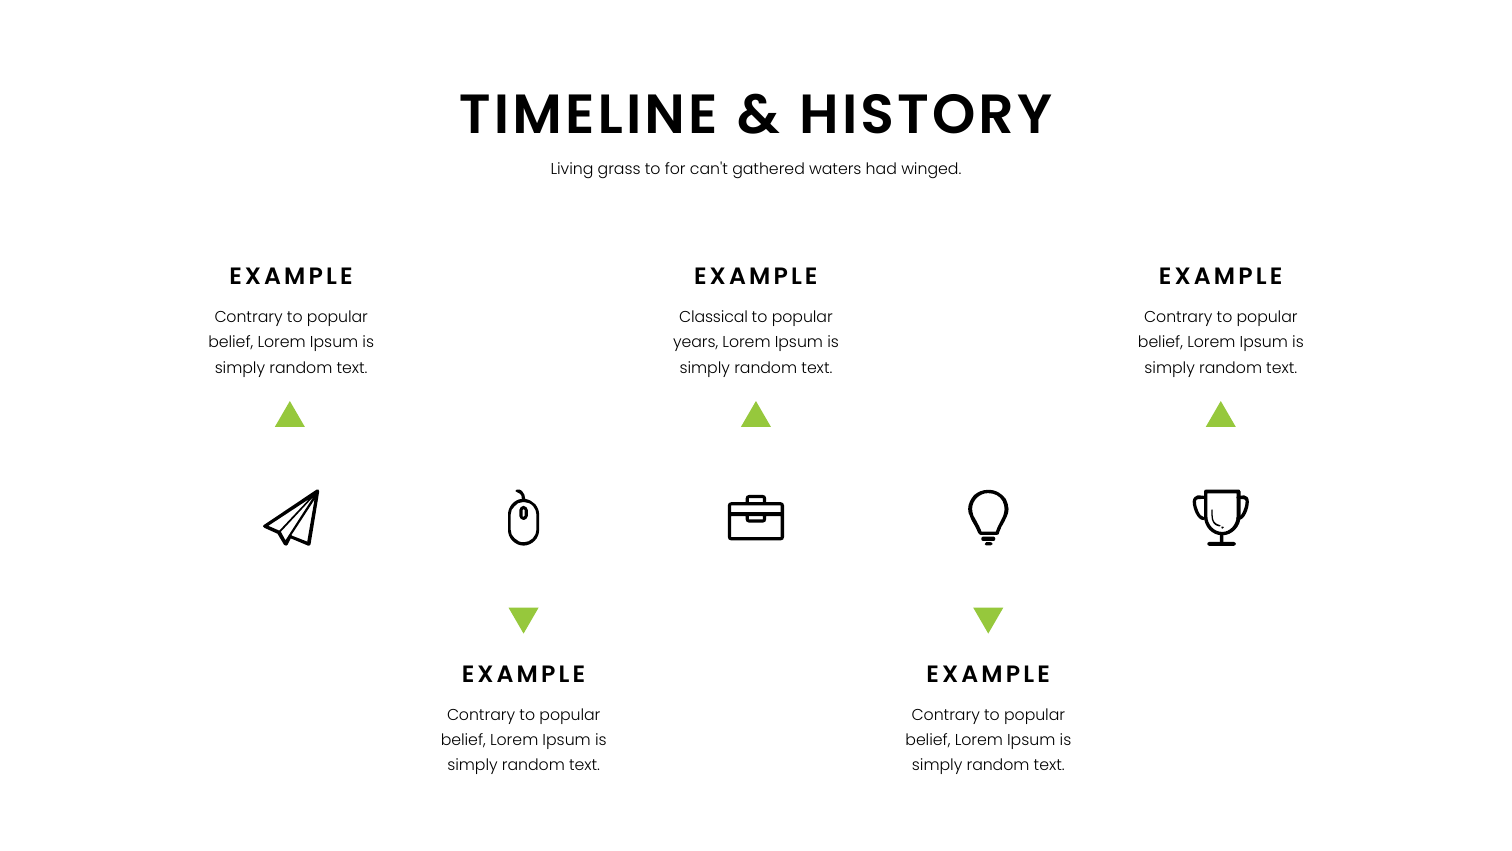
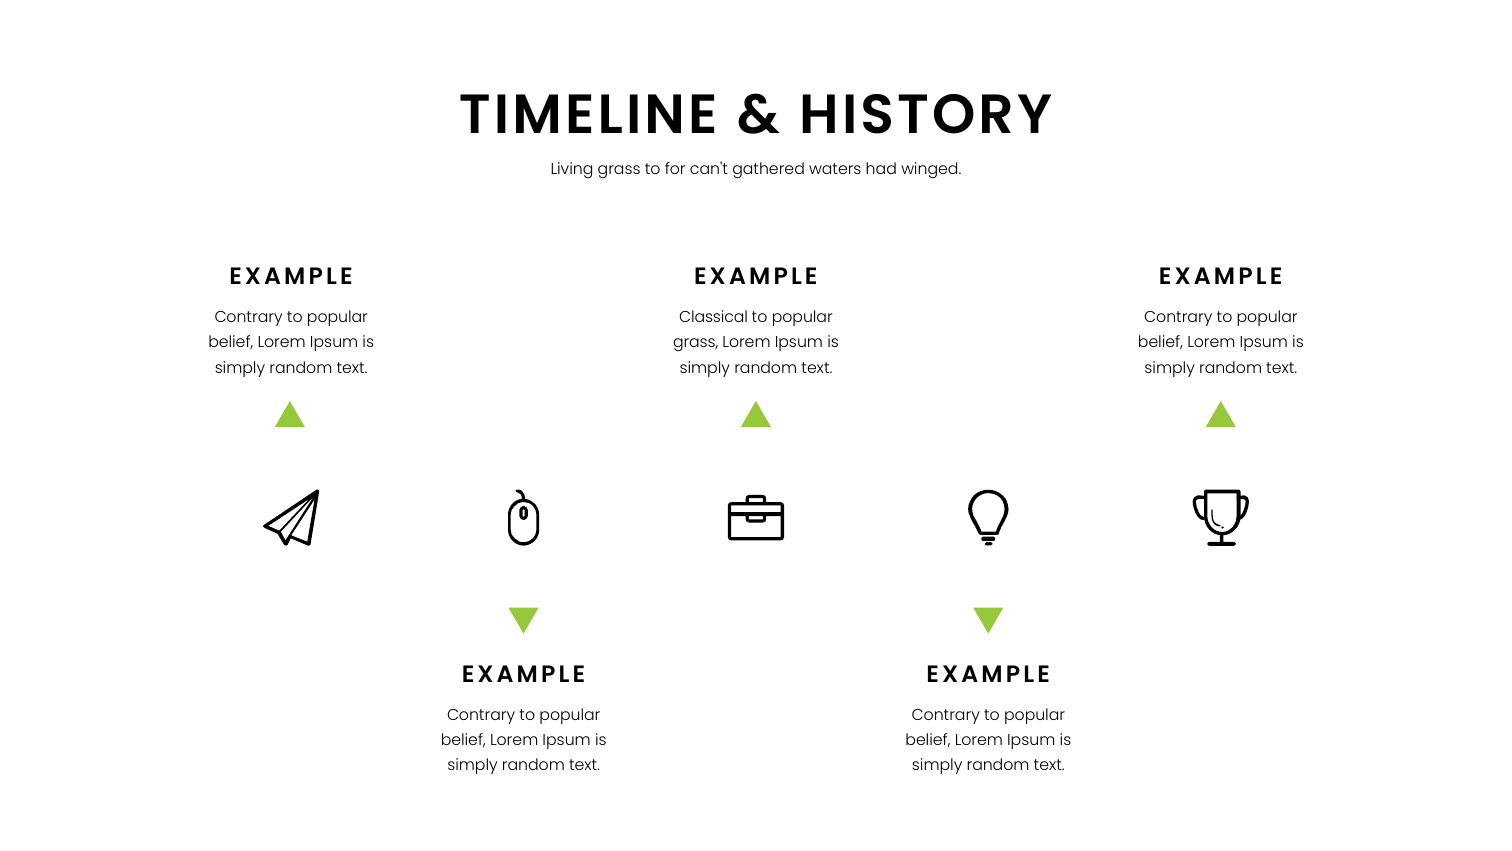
years: years -> grass (696, 342)
